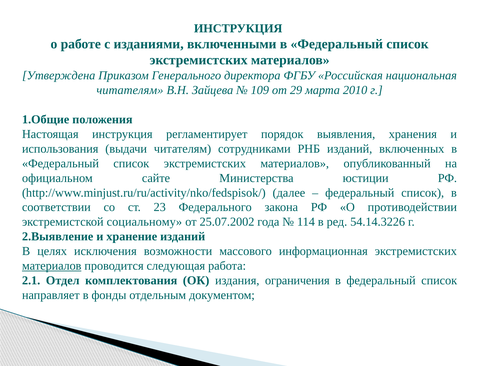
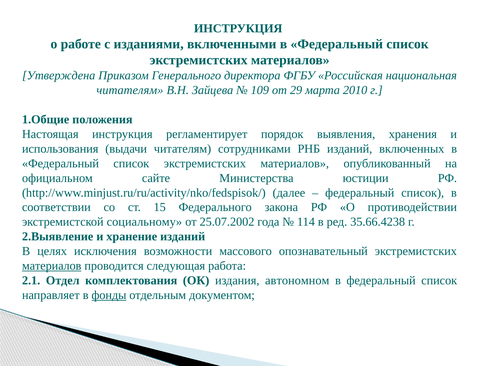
23: 23 -> 15 (160, 207)
54.14.3226: 54.14.3226 -> 35.66.4238 (378, 221)
информационная: информационная -> опознавательный (323, 251)
ограничения: ограничения -> автономном (297, 280)
фонды underline: none -> present (109, 295)
